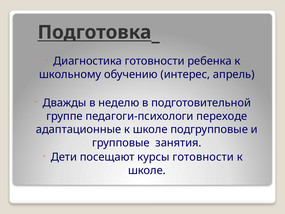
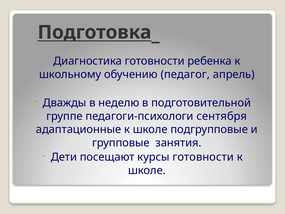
интерес: интерес -> педагог (185, 74)
переходе: переходе -> сентября (222, 116)
